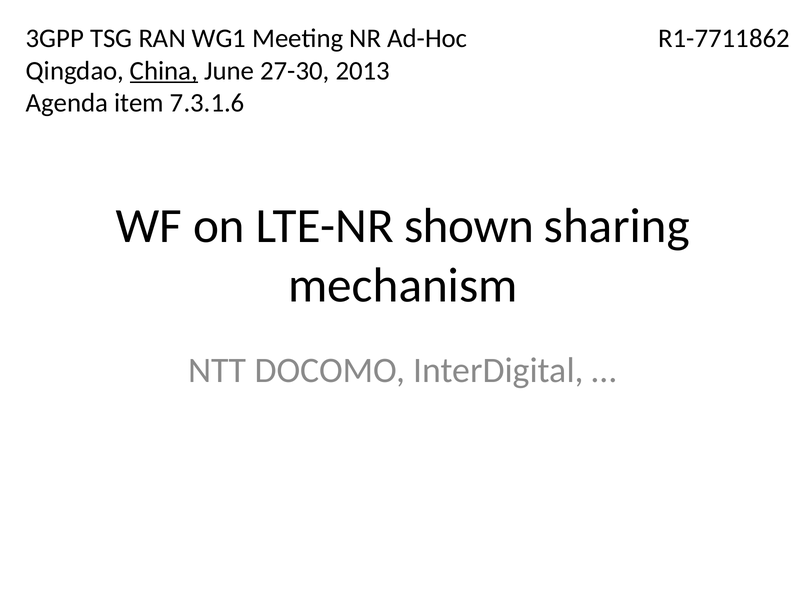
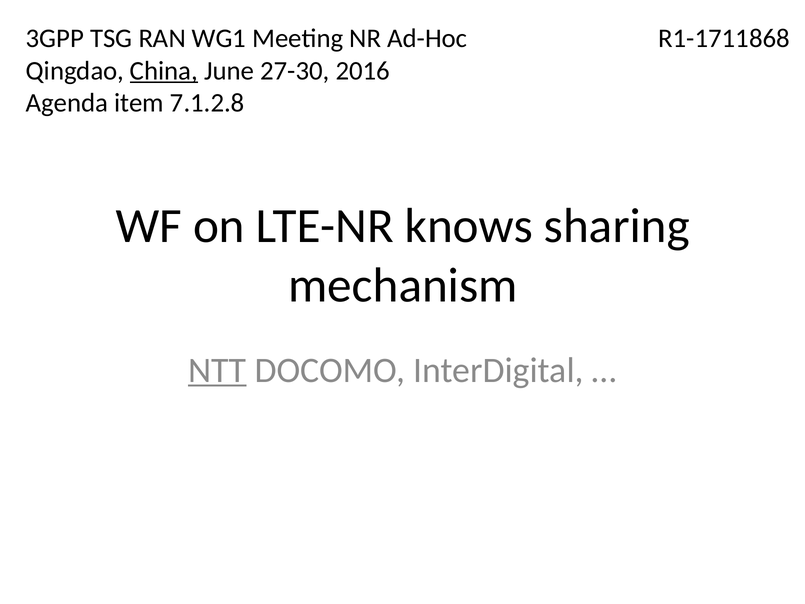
R1-7711862: R1-7711862 -> R1-1711868 (724, 39)
2013: 2013 -> 2016 (363, 71)
7.3.1.6: 7.3.1.6 -> 7.1.2.8 (207, 103)
shown: shown -> knows (469, 226)
NTT underline: none -> present (217, 370)
